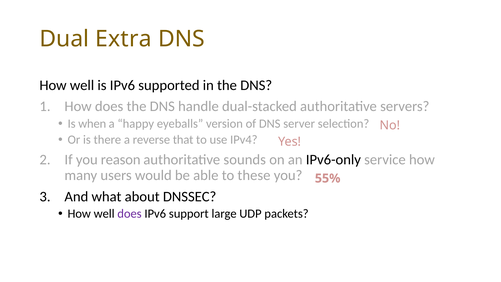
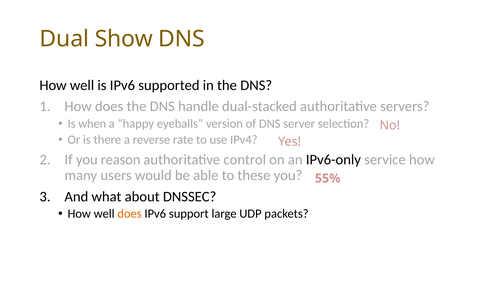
Extra: Extra -> Show (124, 39)
that: that -> rate (183, 140)
sounds: sounds -> control (245, 160)
does colour: purple -> orange (129, 214)
